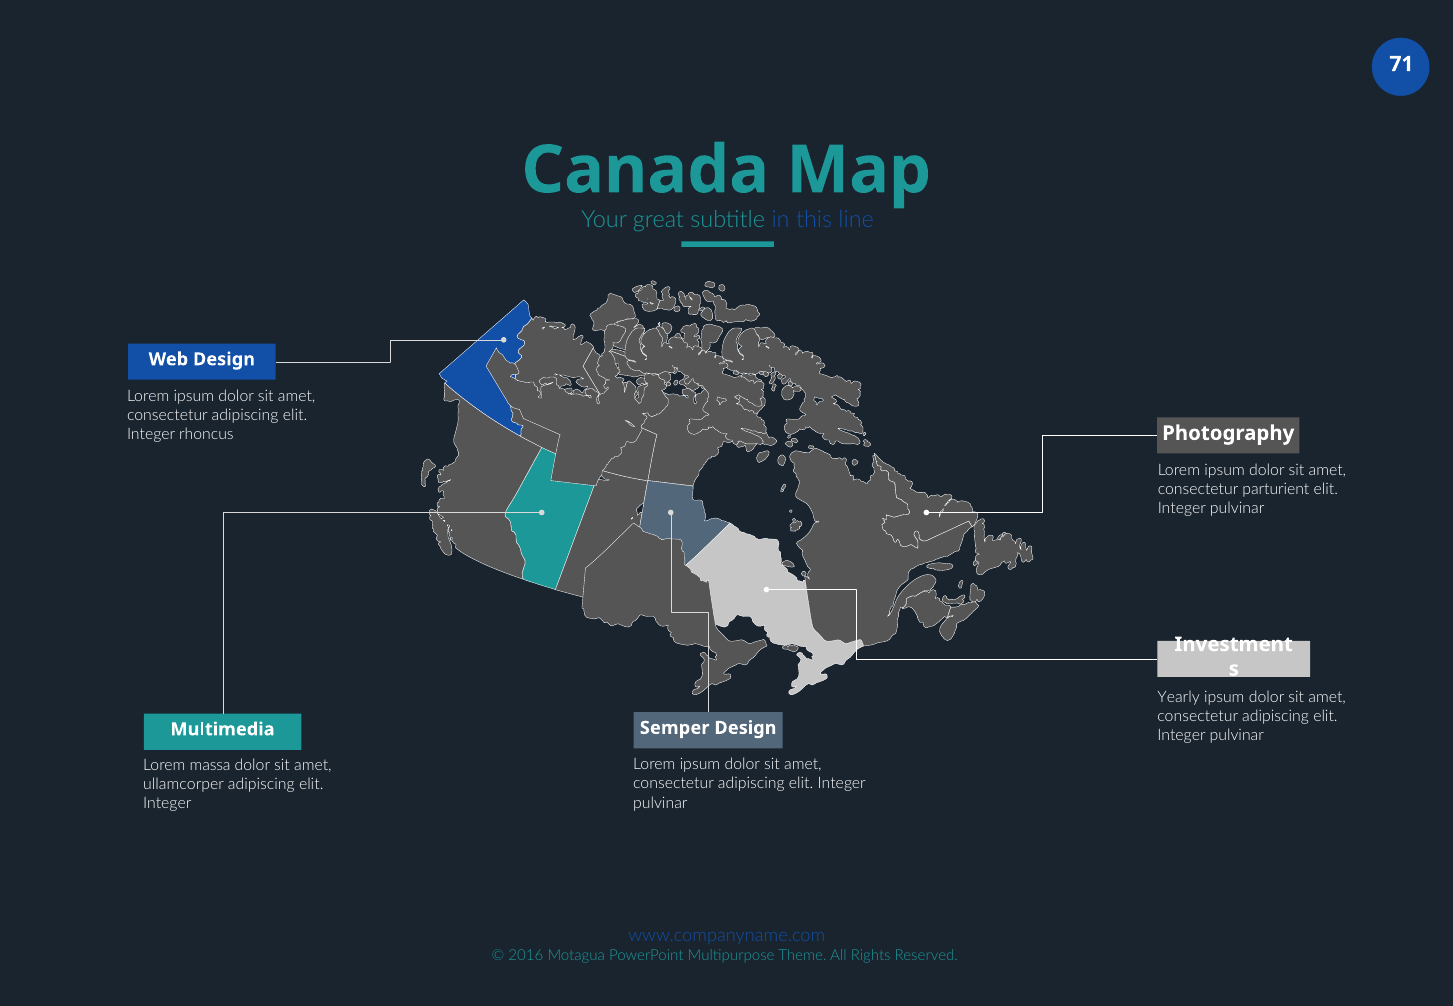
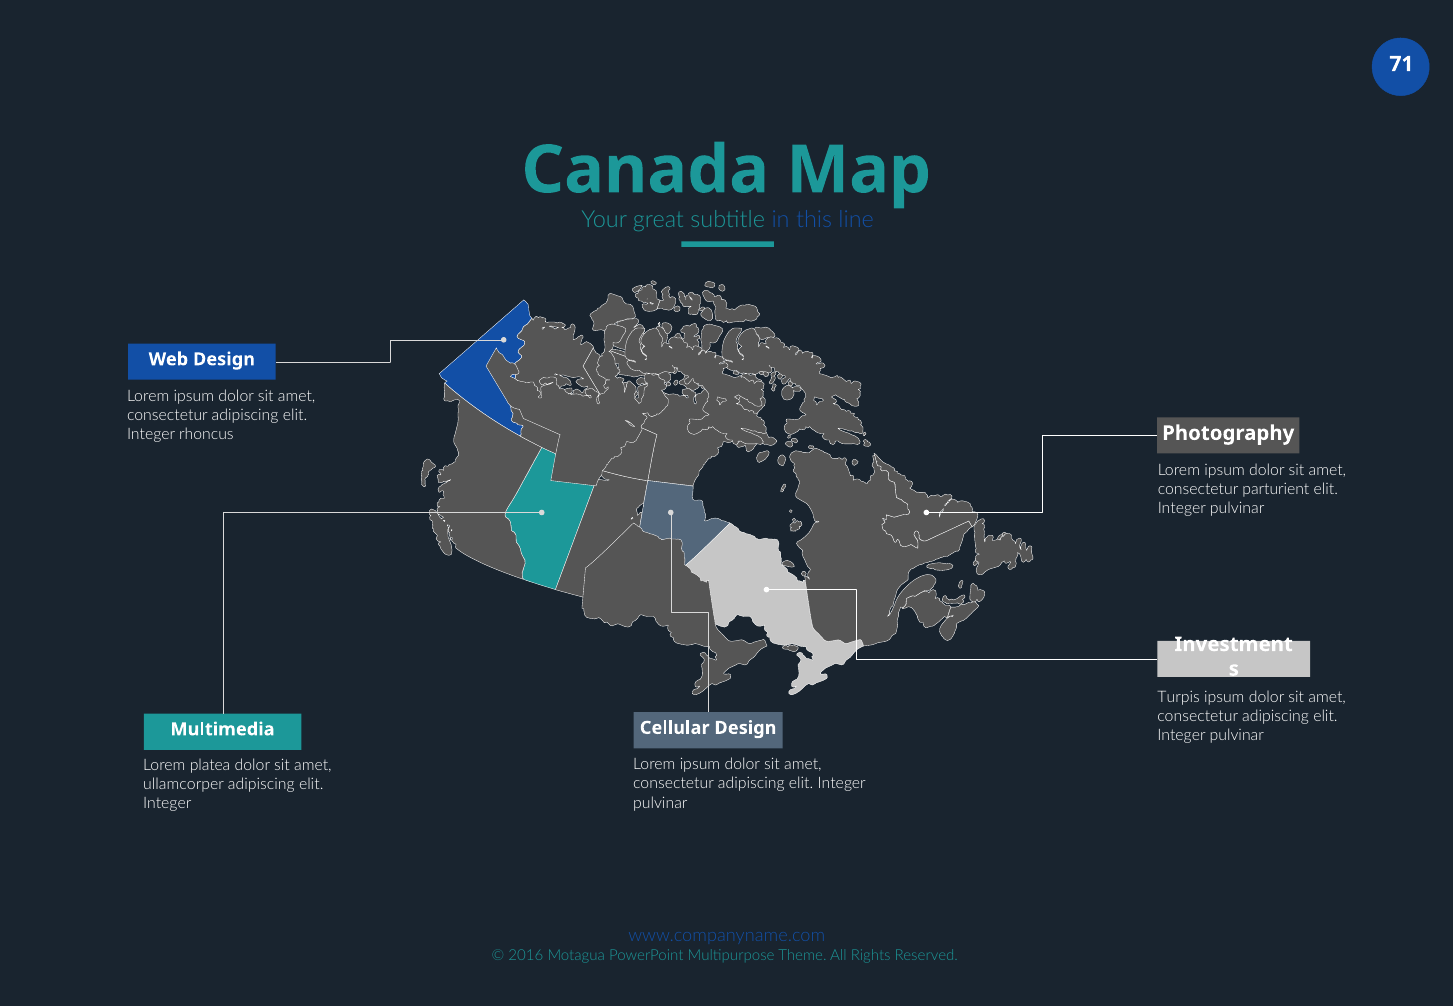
Yearly: Yearly -> Turpis (1179, 697)
Semper: Semper -> Cellular (675, 728)
massa: massa -> platea (210, 765)
